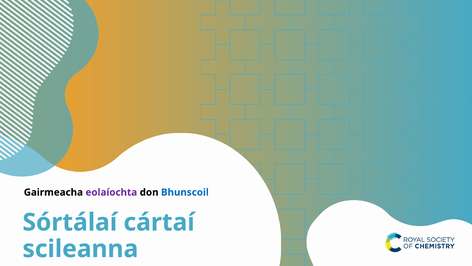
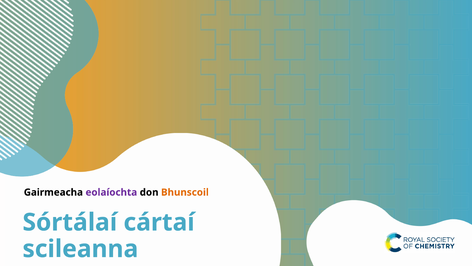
Bhunscoil colour: blue -> orange (185, 192)
